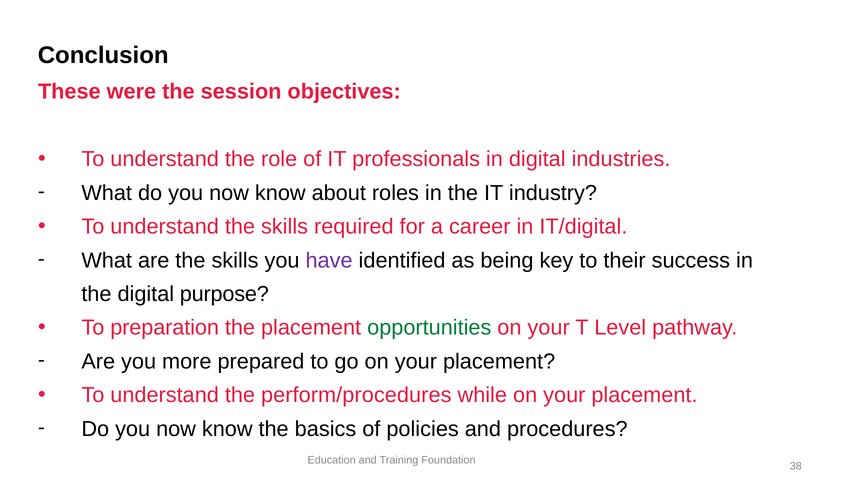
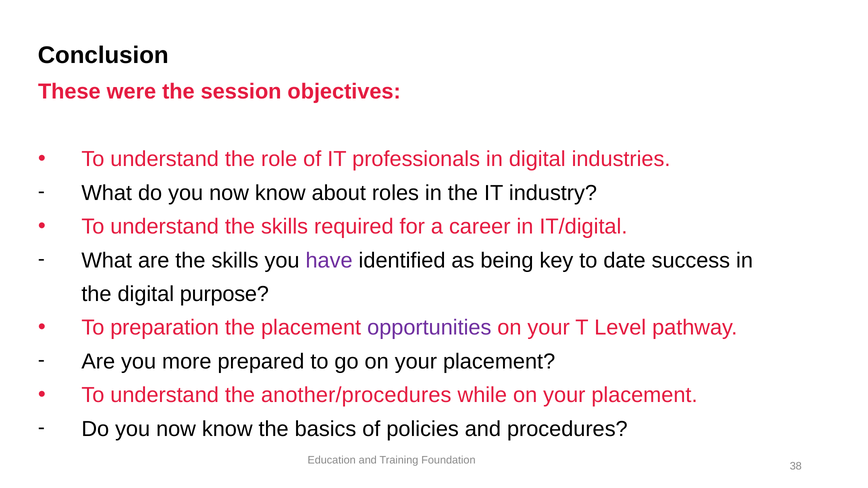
their: their -> date (625, 260)
opportunities colour: green -> purple (429, 328)
perform/procedures: perform/procedures -> another/procedures (356, 396)
